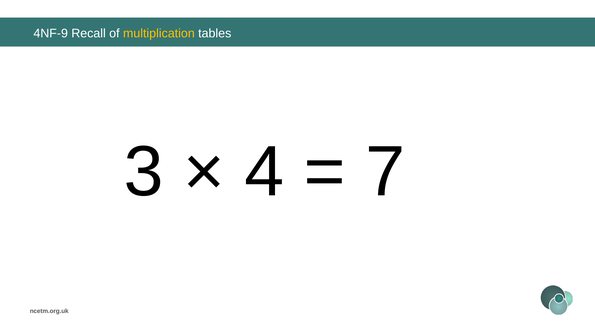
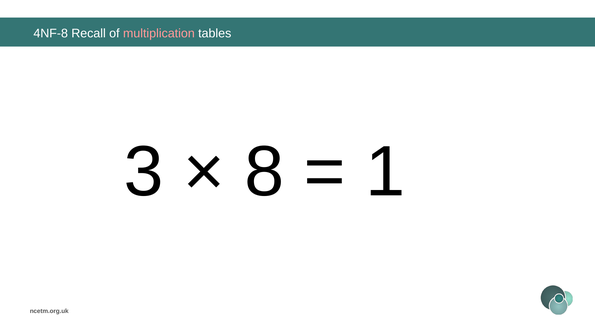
4NF-9: 4NF-9 -> 4NF-8 (51, 33)
multiplication colour: yellow -> pink (159, 33)
4: 4 -> 8 (264, 172)
7: 7 -> 1 (385, 172)
